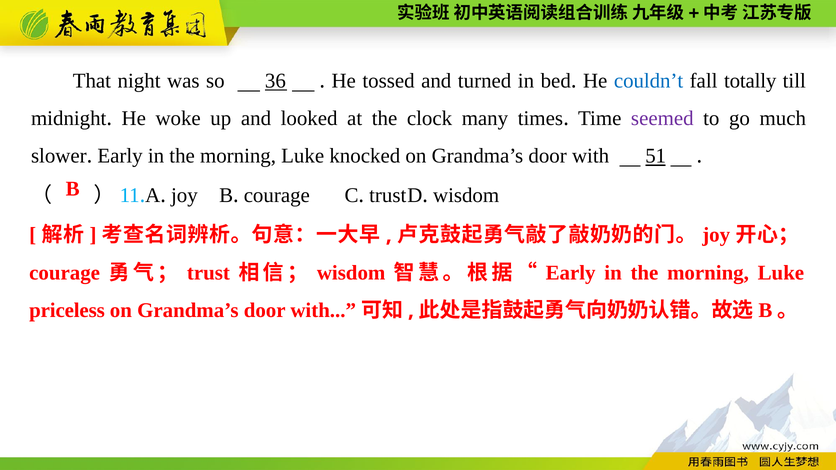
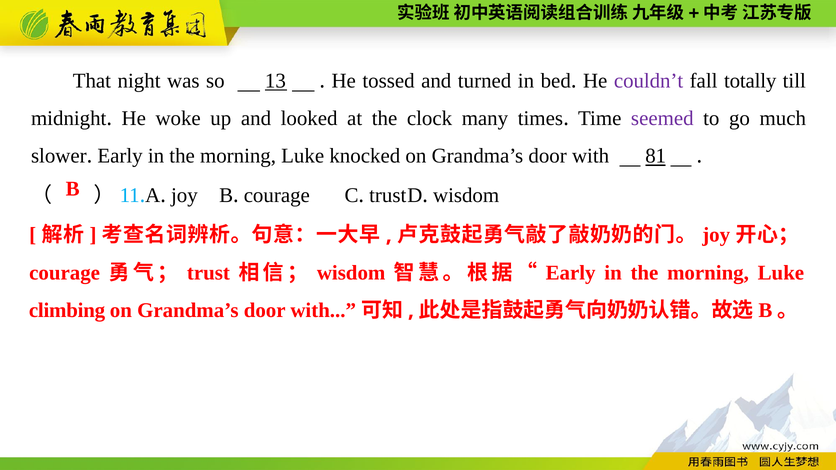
36: 36 -> 13 (275, 81)
couldn’t colour: blue -> purple (649, 81)
51: 51 -> 81 (656, 156)
priceless: priceless -> climbing (67, 310)
